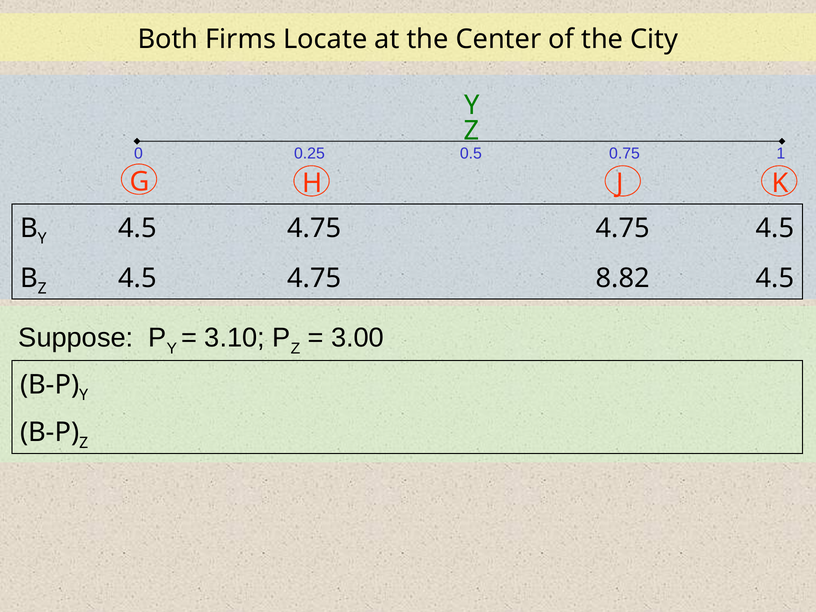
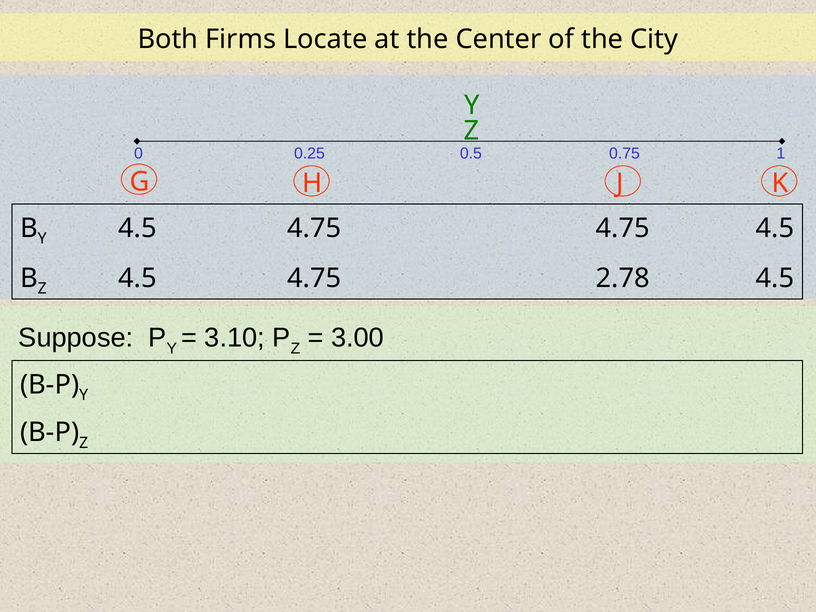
8.82: 8.82 -> 2.78 (623, 278)
